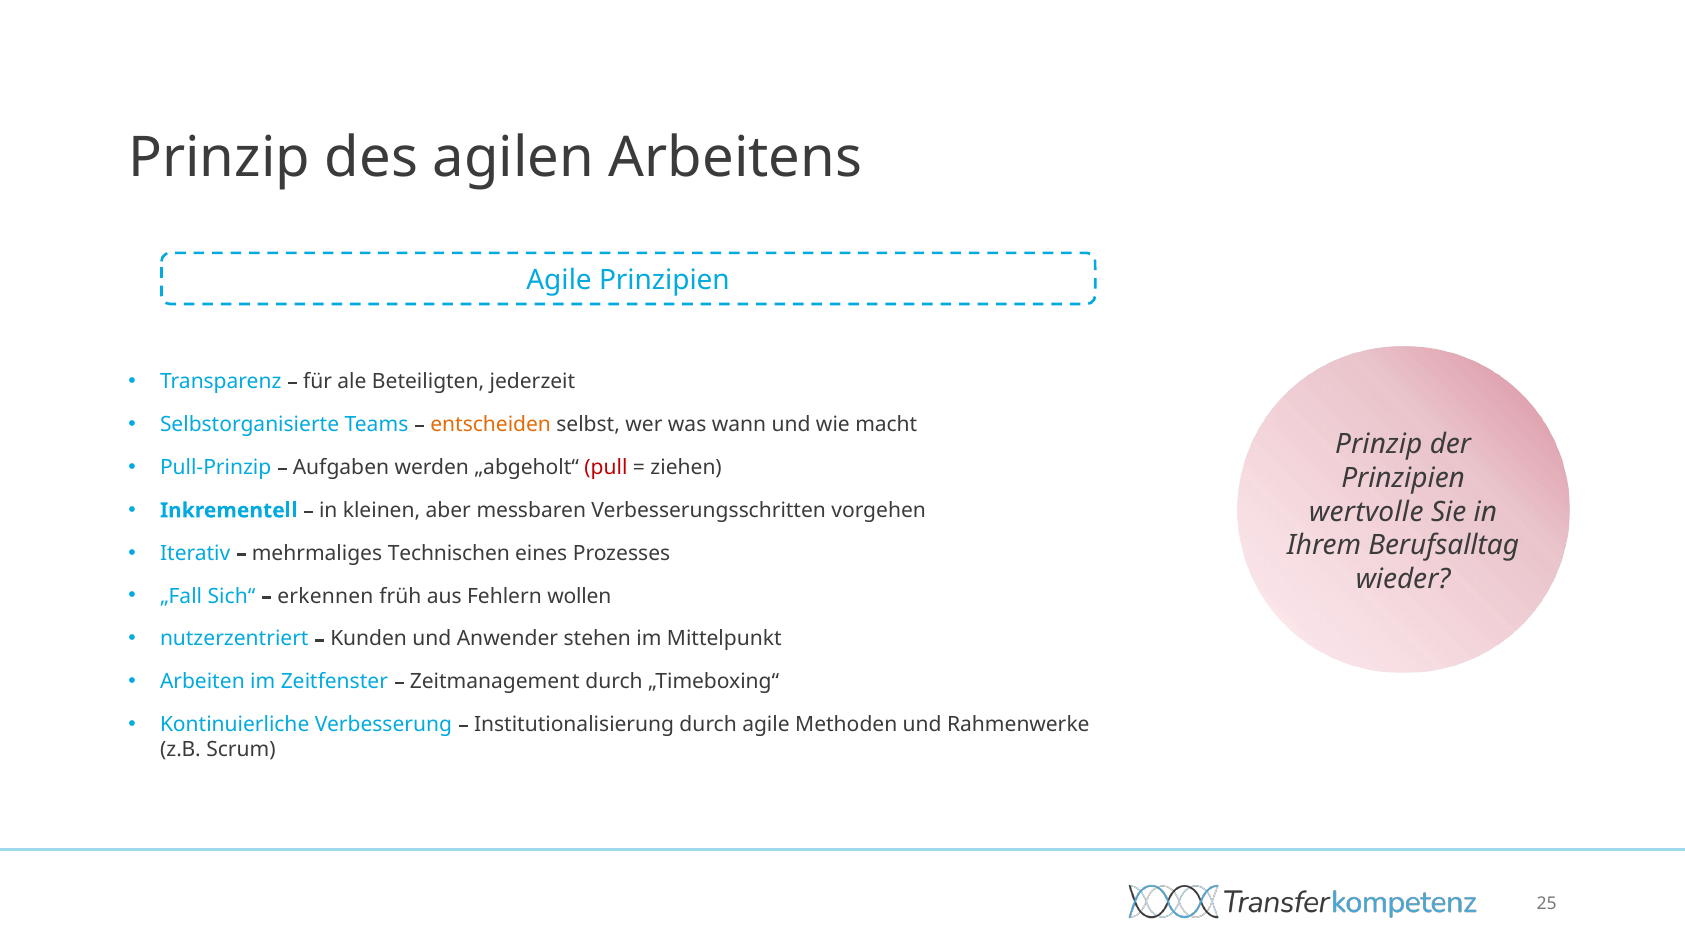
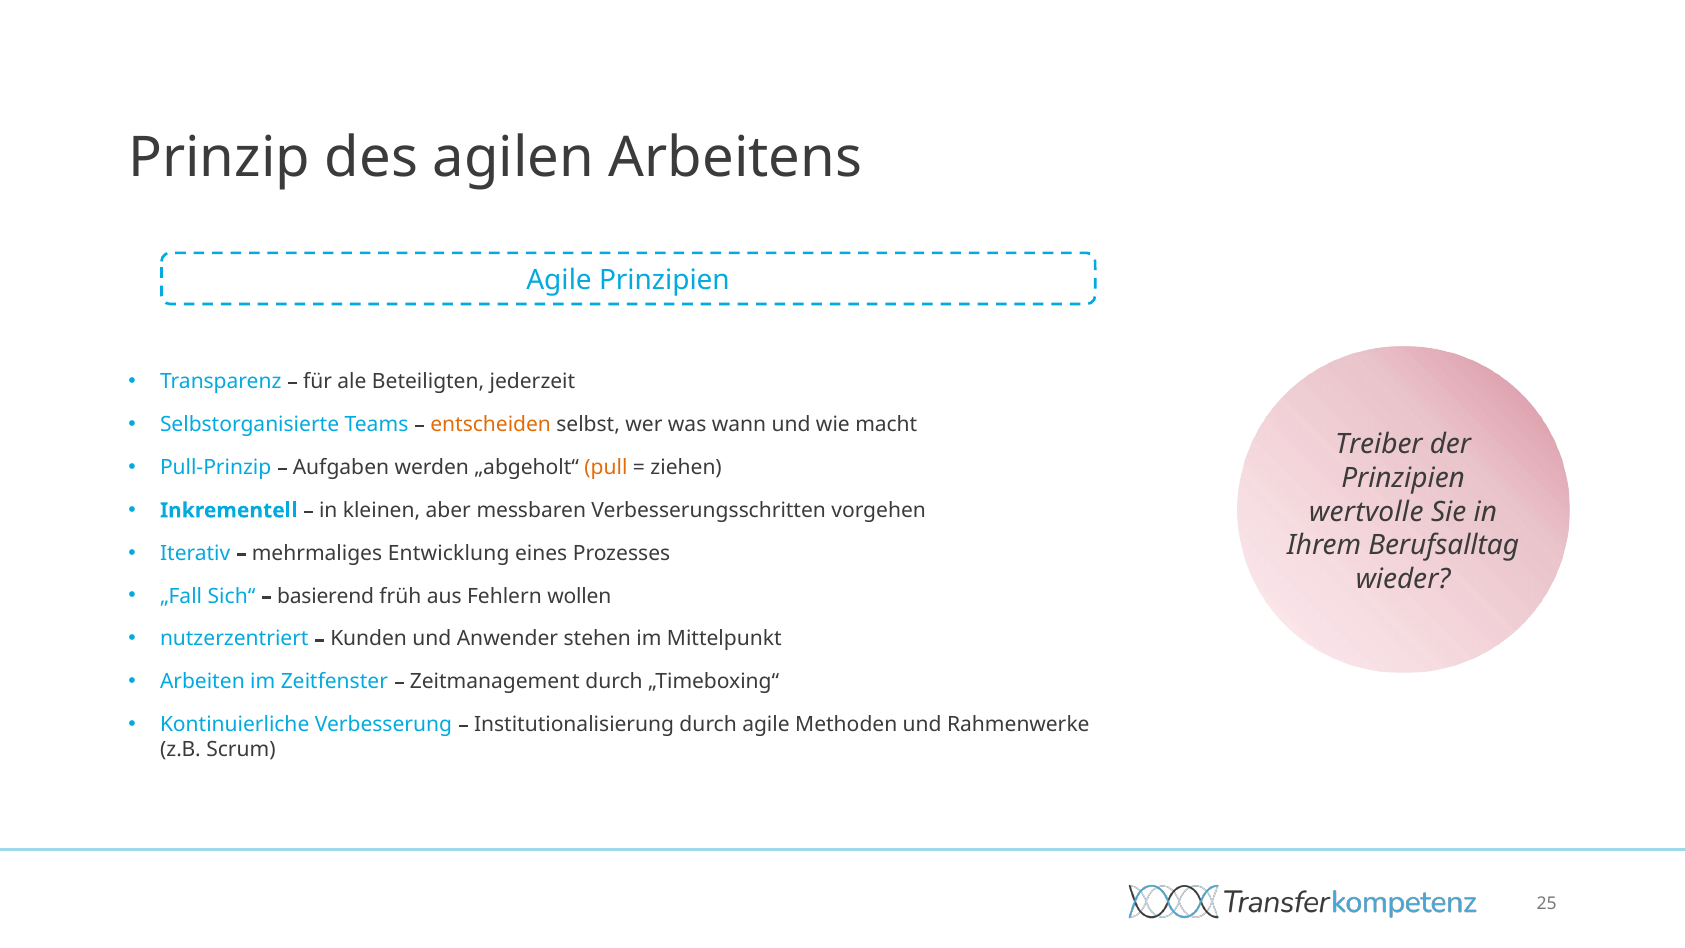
Prinzip: Prinzip -> Treiber (1379, 444)
pull colour: red -> orange (606, 468)
Technischen: Technischen -> Entwicklung (449, 553)
erkennen: erkennen -> basierend (326, 596)
